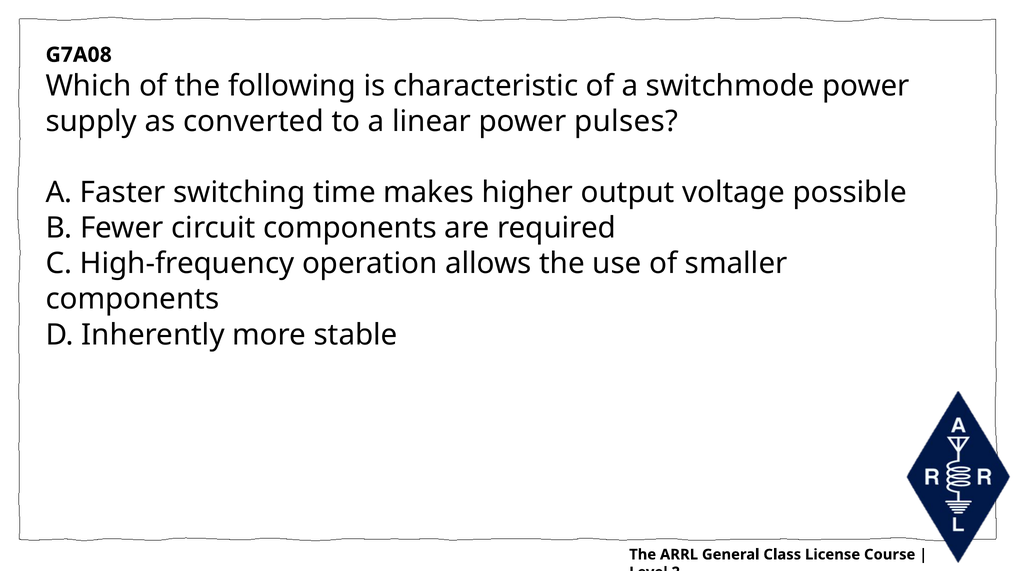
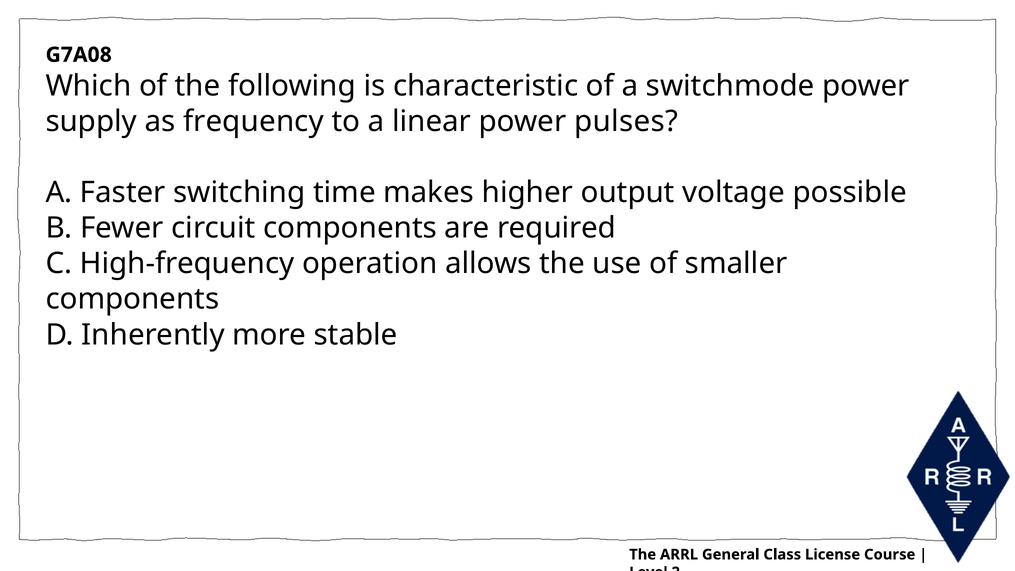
converted: converted -> frequency (253, 121)
